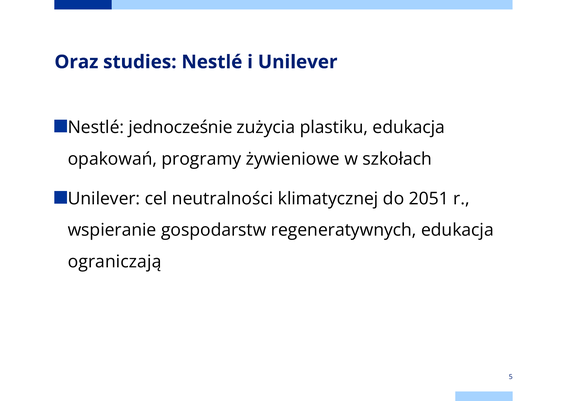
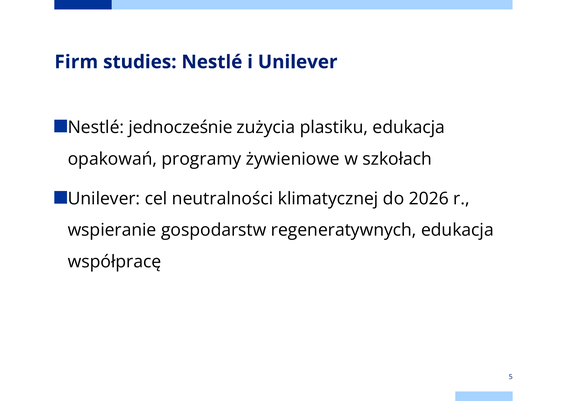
Oraz: Oraz -> Firm (76, 62)
2051: 2051 -> 2026 (429, 199)
ograniczają: ograniczają -> współpracę (115, 262)
